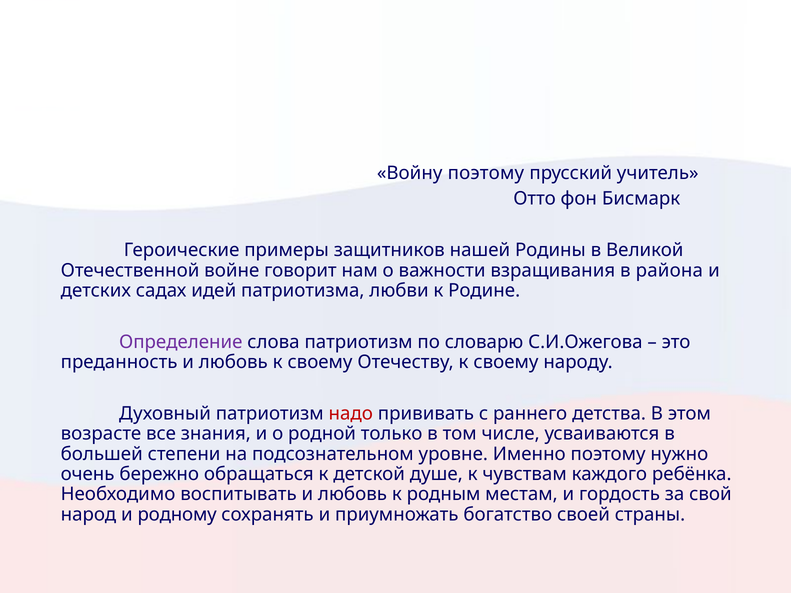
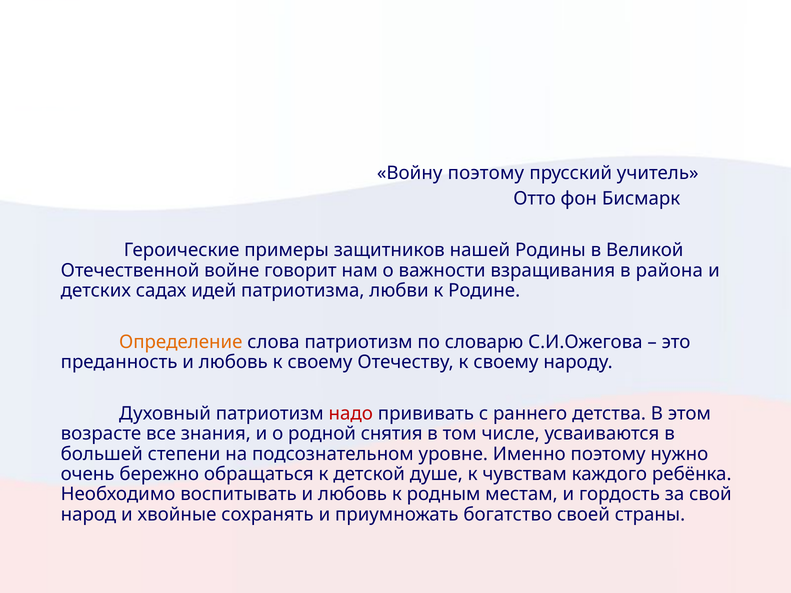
Определение colour: purple -> orange (181, 342)
только: только -> снятия (392, 434)
родному: родному -> хвойные (177, 515)
